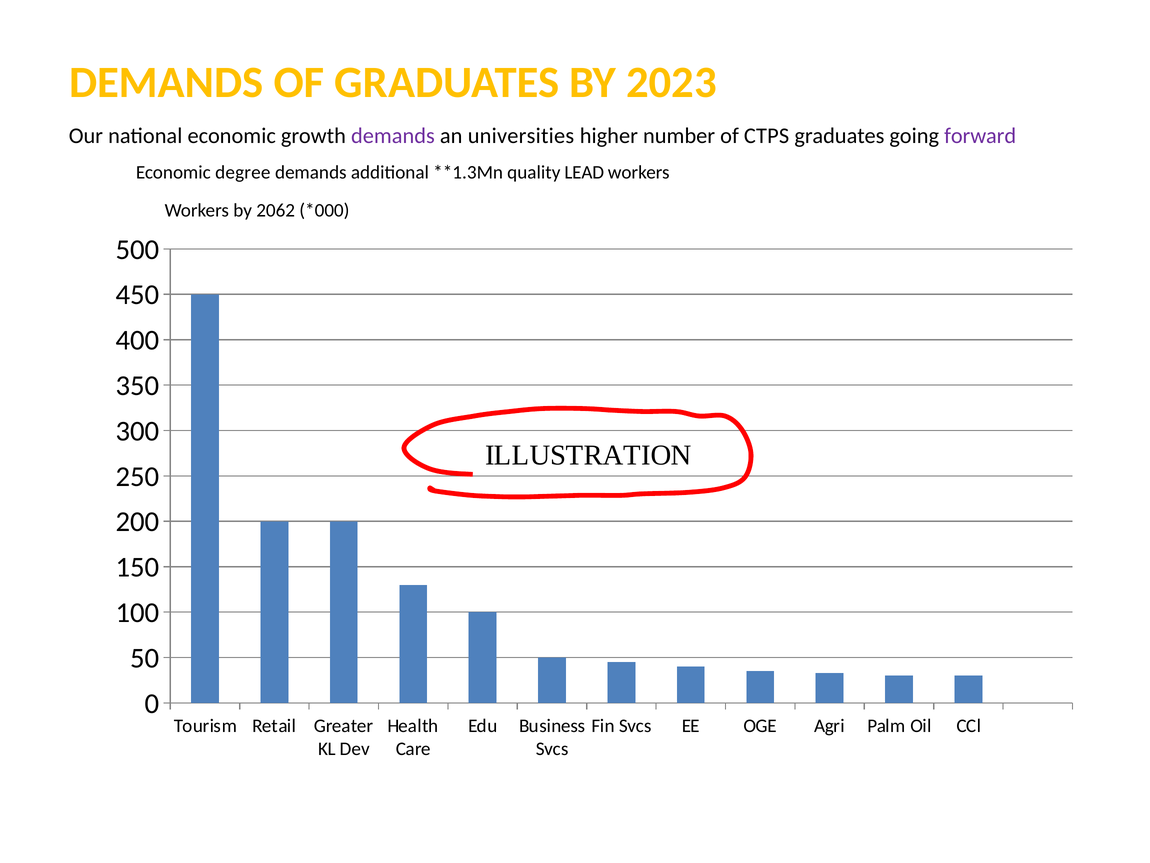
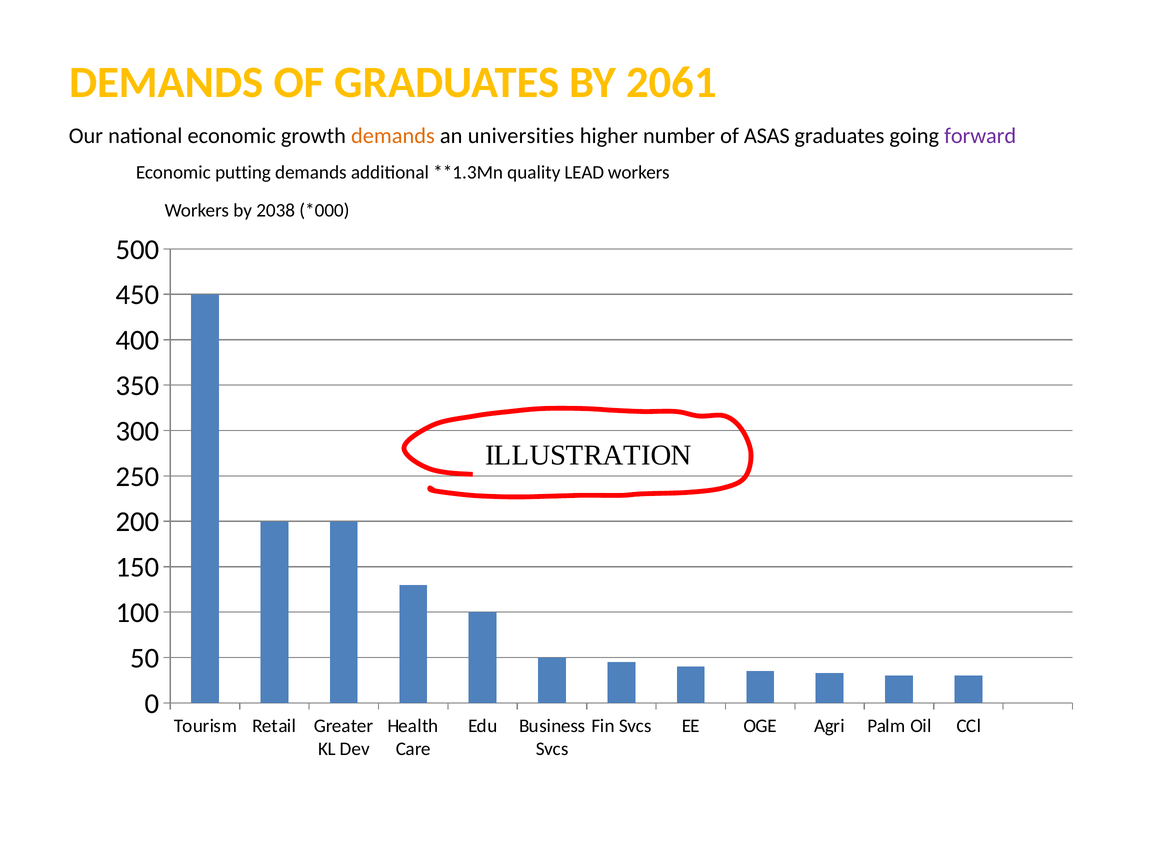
2023: 2023 -> 2061 (672, 83)
demands colour: purple -> orange (393, 136)
CTPS: CTPS -> ASAS (767, 136)
degree: degree -> putting (243, 172)
2062: 2062 -> 2038 (276, 210)
